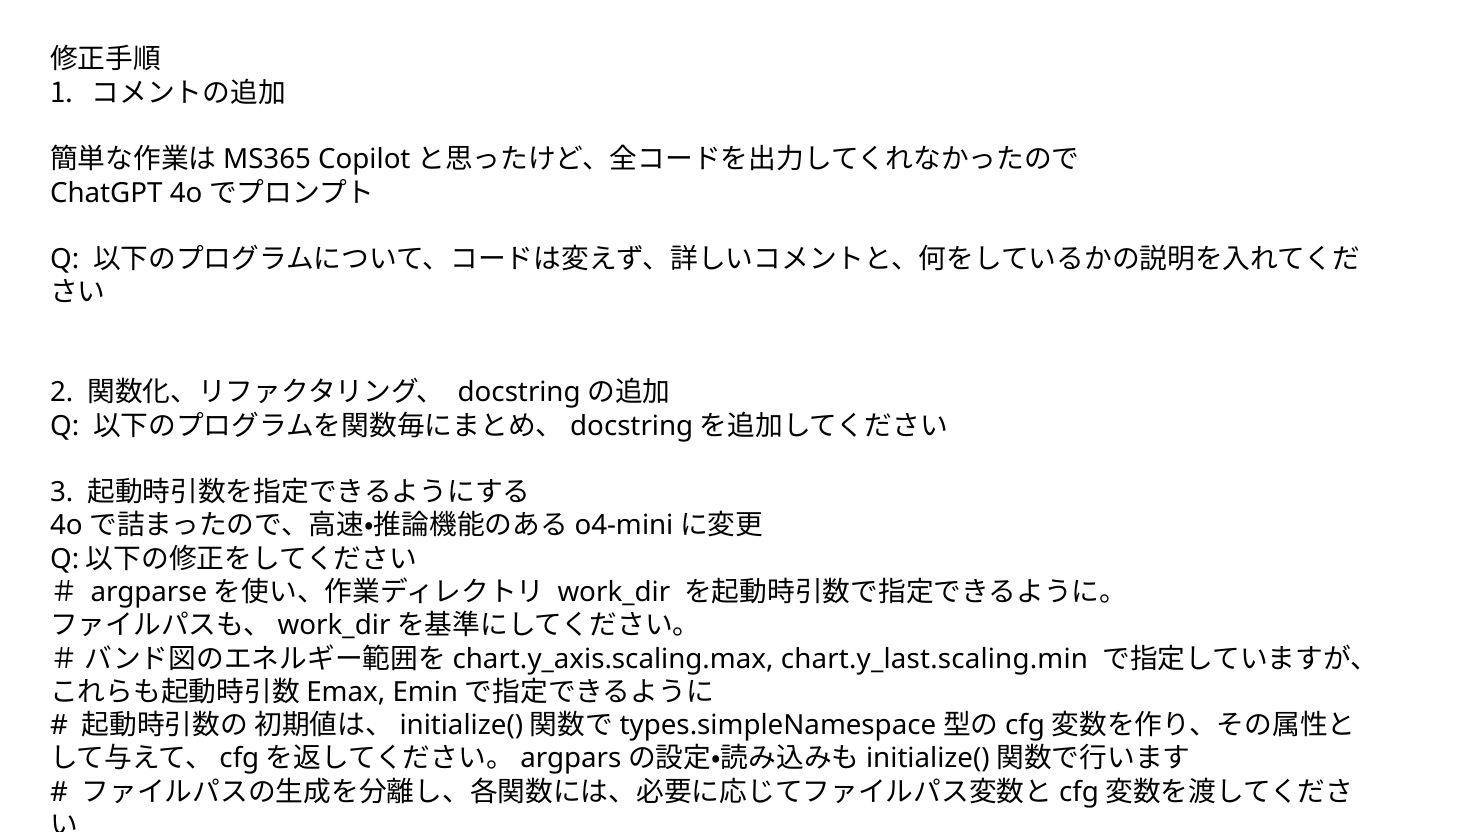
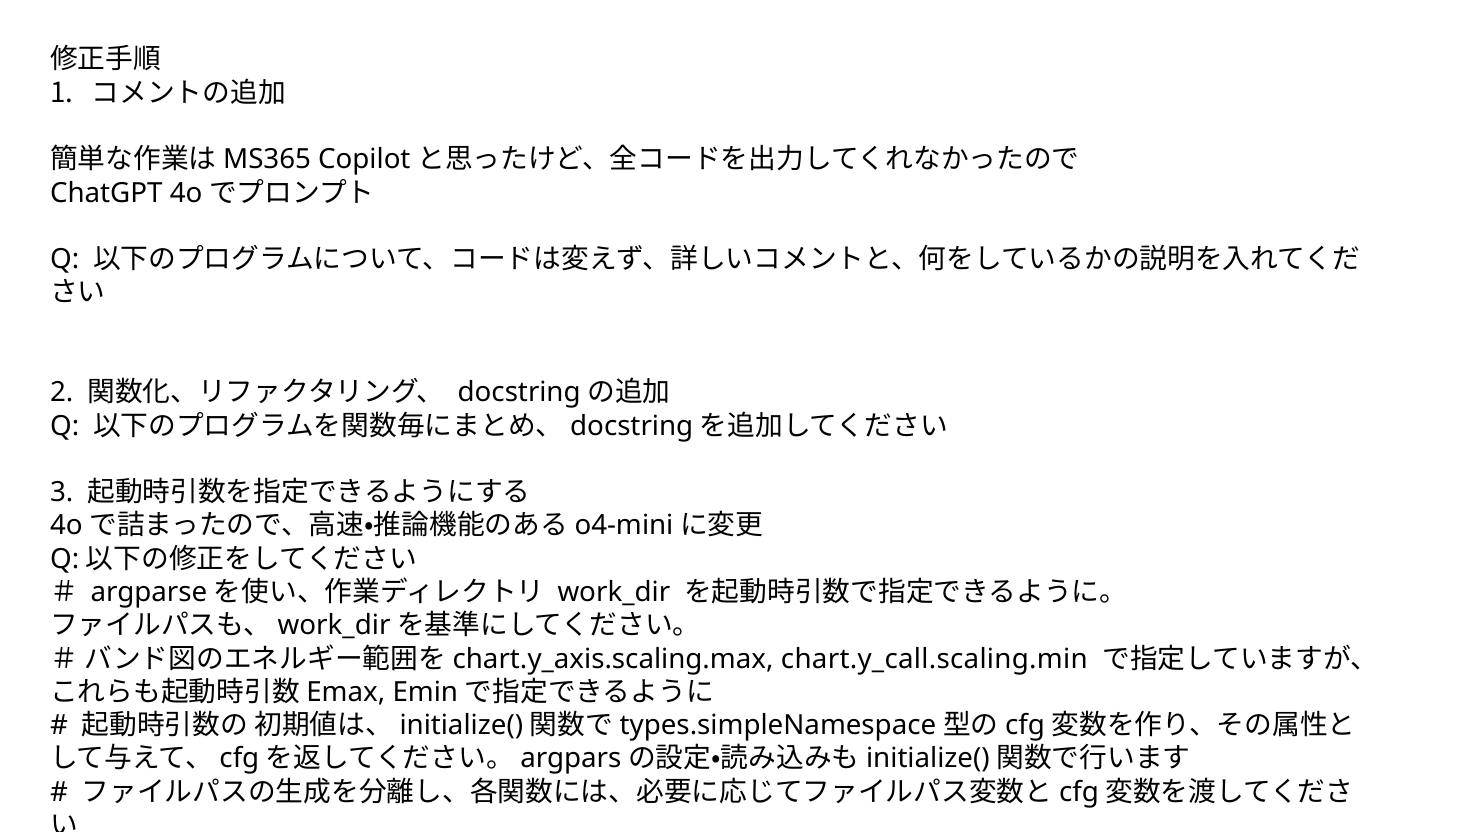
chart.y_last.scaling.min: chart.y_last.scaling.min -> chart.y_call.scaling.min (934, 659)
